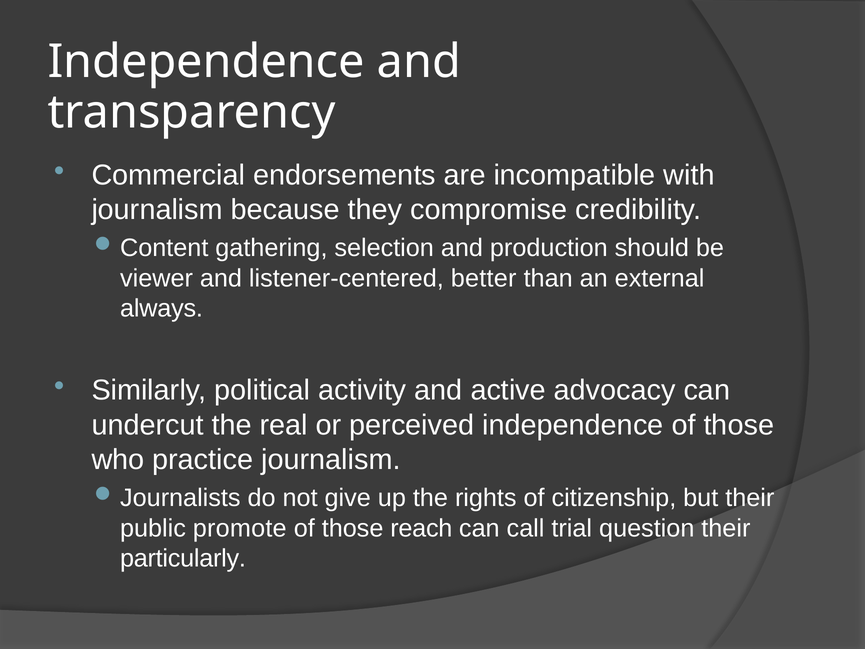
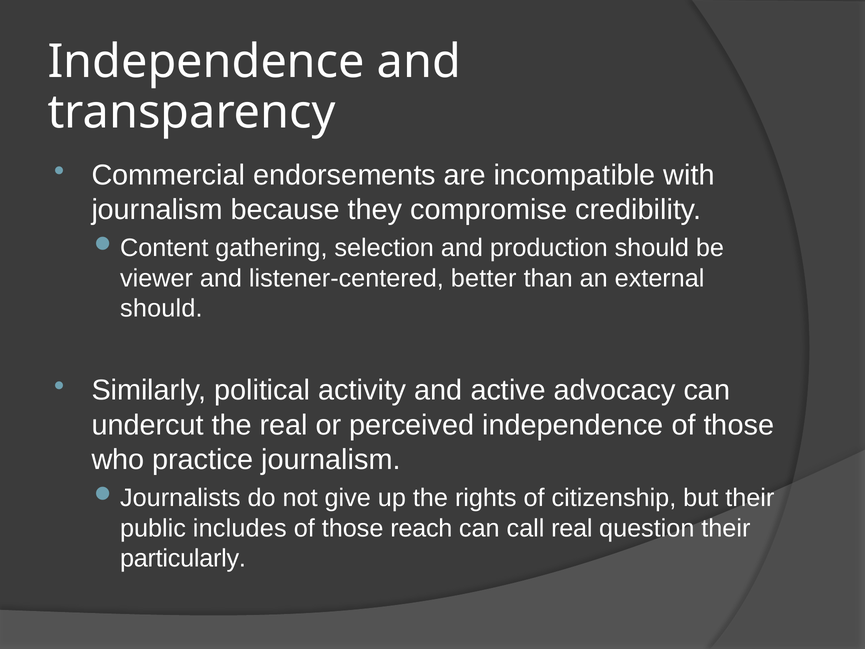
always: always -> should (161, 309)
promote: promote -> includes (240, 528)
call trial: trial -> real (572, 528)
